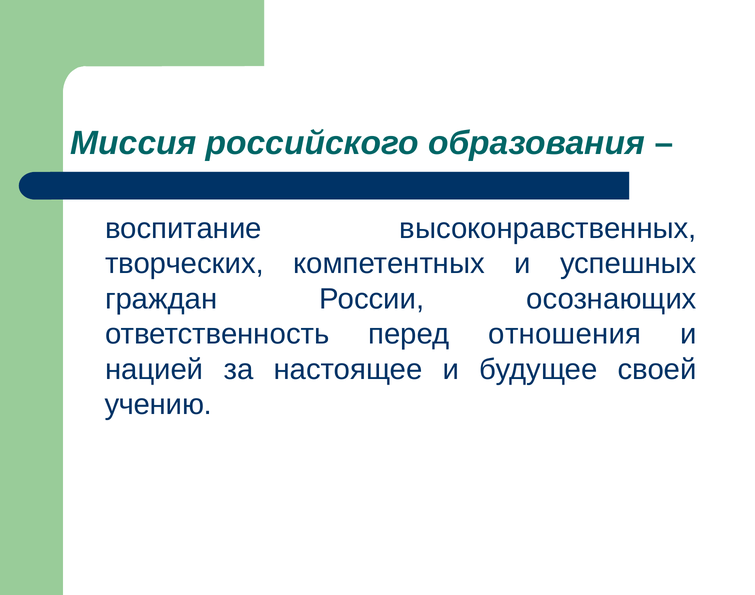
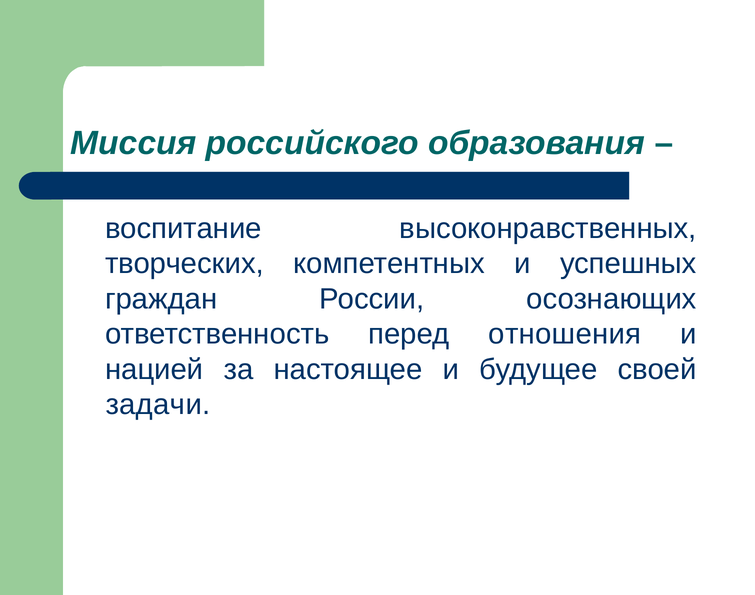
учению: учению -> задачи (158, 404)
